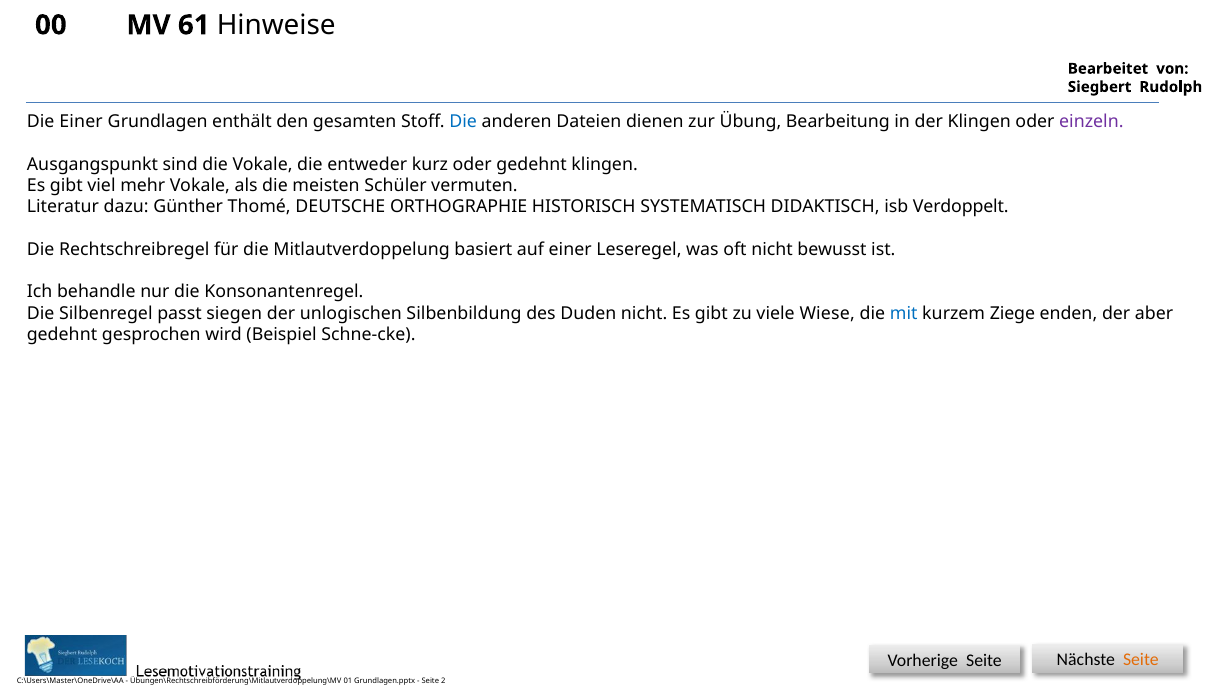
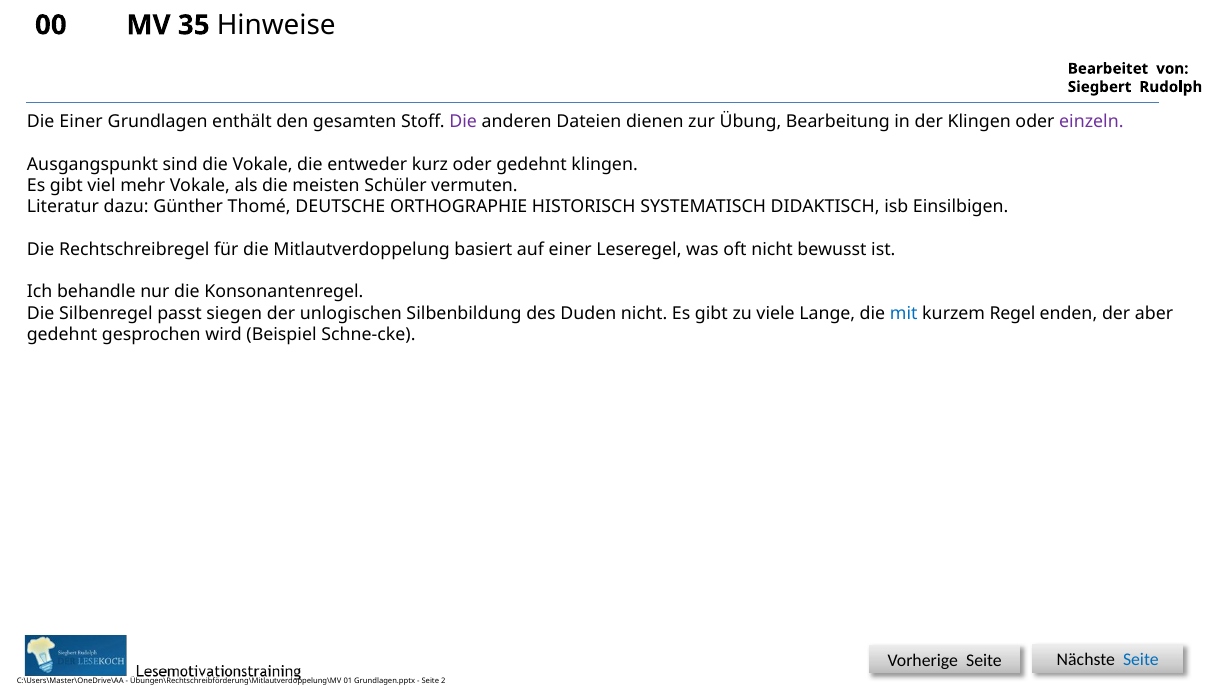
61: 61 -> 35 (194, 25)
Die colour: blue -> purple (463, 122)
Verdoppelt: Verdoppelt -> Einsilbigen (961, 207)
Wiese: Wiese -> Lange (827, 313)
Ziege: Ziege -> Regel (1012, 313)
Seite colour: orange -> blue (1141, 660)
